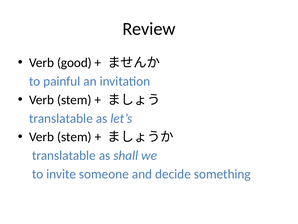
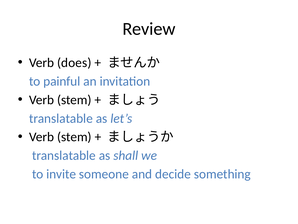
good: good -> does (74, 63)
